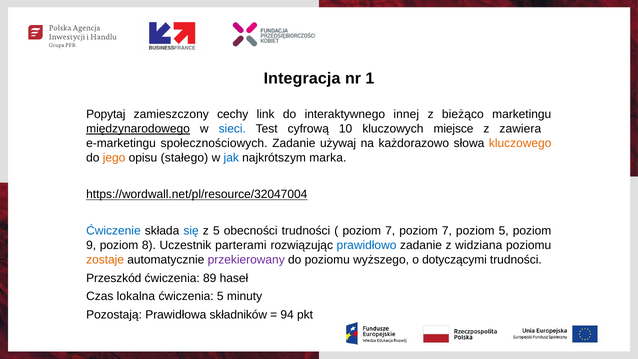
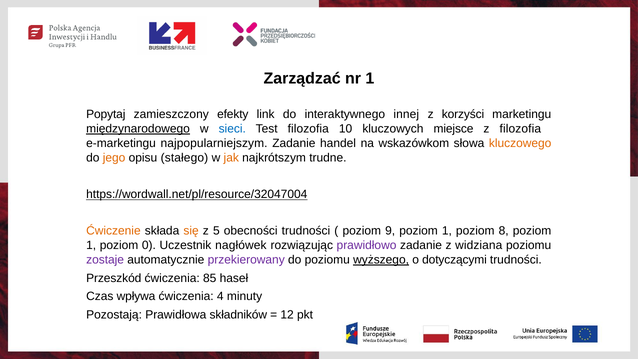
Integracja: Integracja -> Zarządzać (302, 79)
cechy: cechy -> efekty (233, 114)
bieżąco: bieżąco -> korzyści (463, 114)
Test cyfrową: cyfrową -> filozofia (308, 129)
z zawiera: zawiera -> filozofia (520, 129)
społecznościowych: społecznościowych -> najpopularniejszym (214, 143)
używaj: używaj -> handel (338, 143)
każdorazowo: każdorazowo -> wskazówkom (414, 143)
jak colour: blue -> orange (231, 158)
marka: marka -> trudne (328, 158)
Ćwiczenie colour: blue -> orange (113, 231)
się colour: blue -> orange (191, 231)
7: 7 -> 9 (390, 231)
7: 7 -> 1 (447, 231)
poziom 5: 5 -> 8 (504, 231)
9: 9 -> 1 (91, 245)
8: 8 -> 0 (149, 245)
parterami: parterami -> nagłówek (241, 245)
prawidłowo colour: blue -> purple (367, 245)
zostaje colour: orange -> purple (105, 260)
wyższego underline: none -> present (381, 260)
89: 89 -> 85 (210, 278)
lokalna: lokalna -> wpływa (136, 296)
ćwiczenia 5: 5 -> 4 (220, 296)
94: 94 -> 12 (287, 315)
